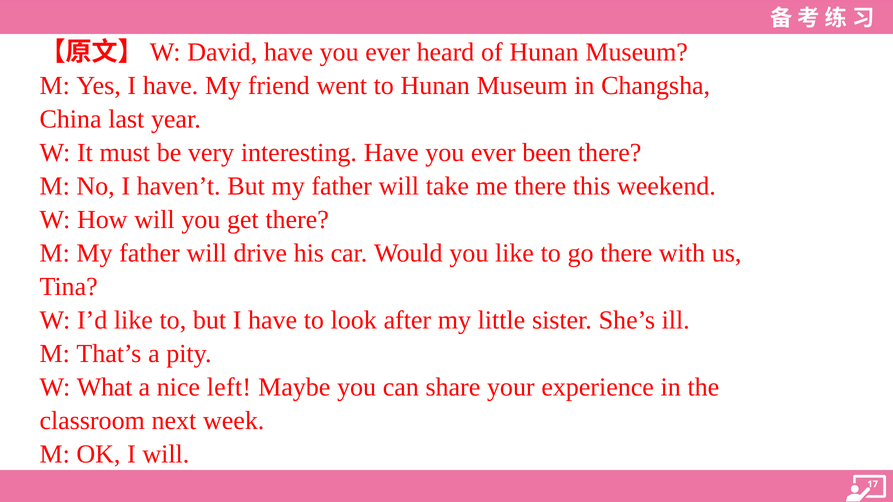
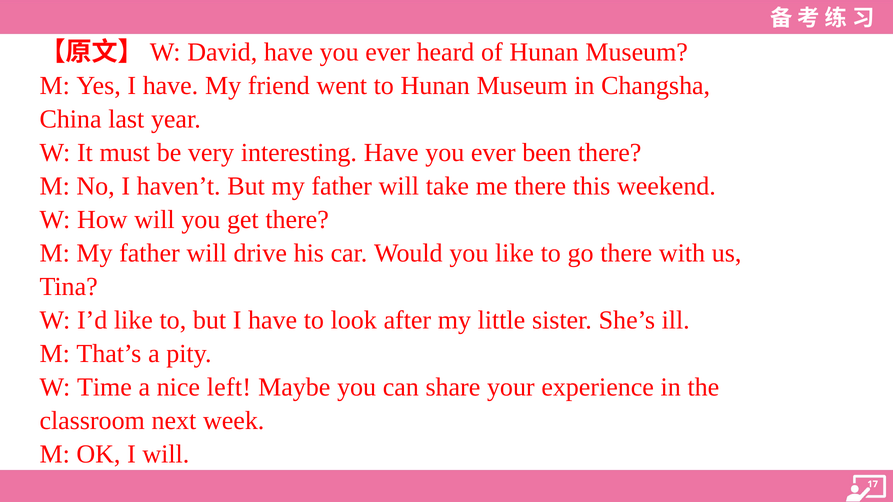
What: What -> Time (104, 387)
